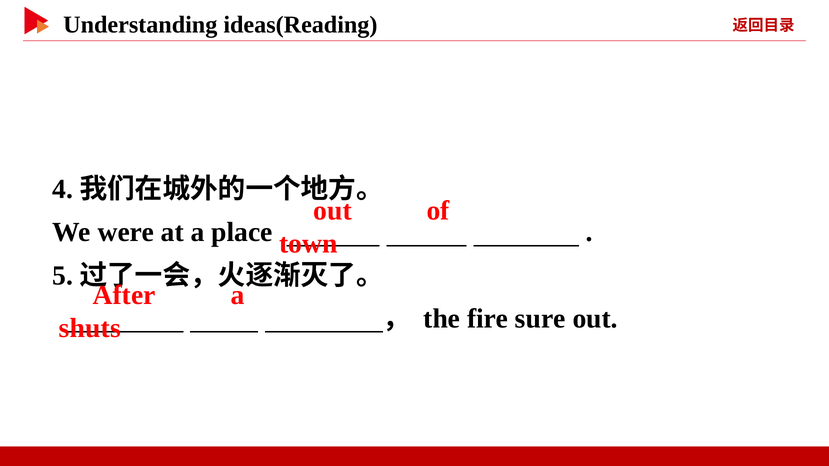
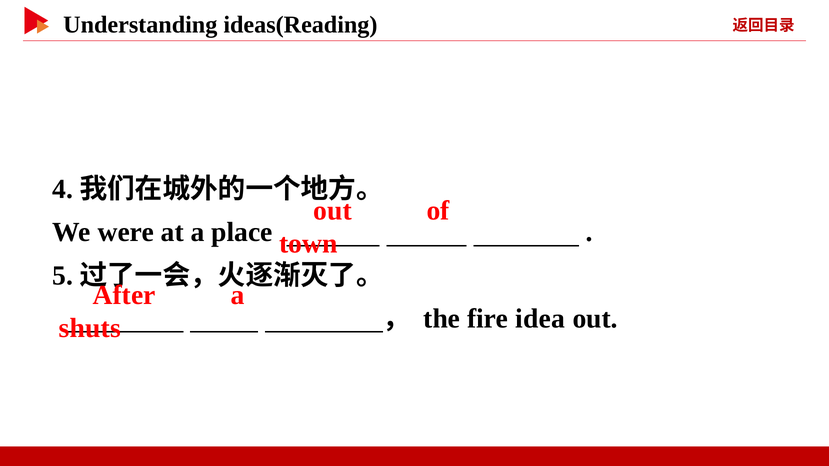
sure: sure -> idea (540, 319)
